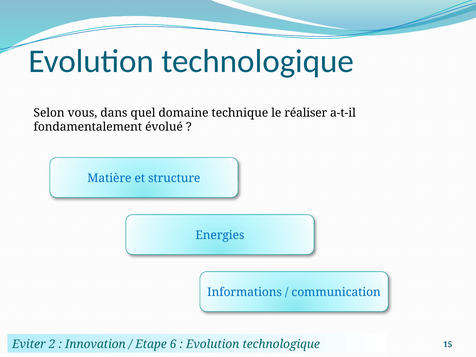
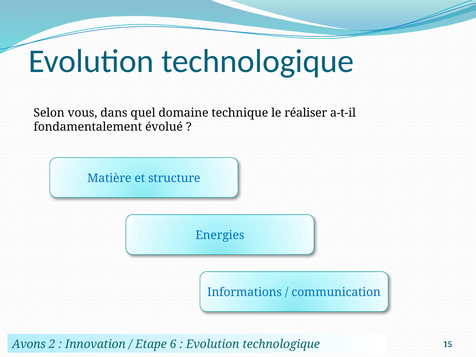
Eviter: Eviter -> Avons (29, 344)
